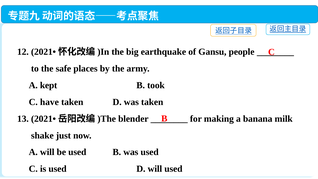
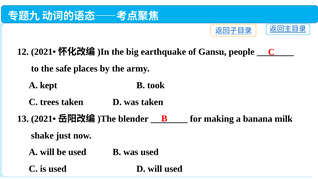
have: have -> trees (49, 102)
